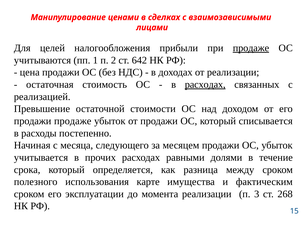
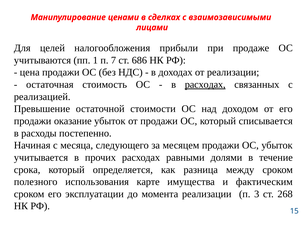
продаже underline: present -> none (251, 48)
2: 2 -> 7 (113, 60)
642: 642 -> 686 (139, 60)
продажи продаже: продаже -> оказание (73, 121)
